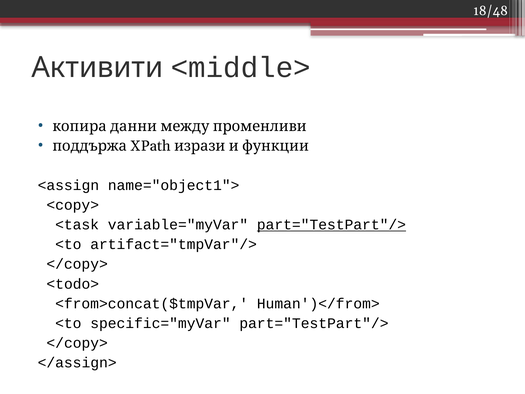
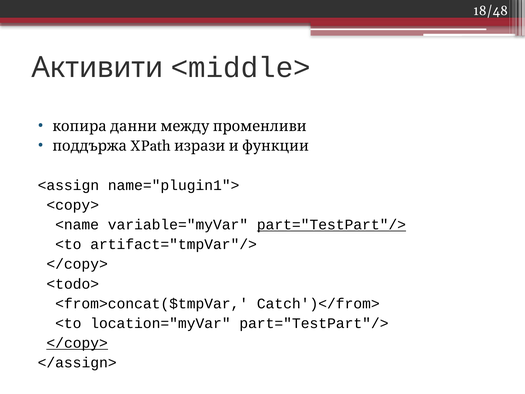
name="object1">: name="object1"> -> name="plugin1"> (174, 185)
<task: <task -> <name (77, 225)
Human')</from>: Human')</from> -> Catch')</from> (318, 303)
specific="myVar: specific="myVar -> location="myVar (160, 323)
</copy> underline: none -> present (77, 343)
